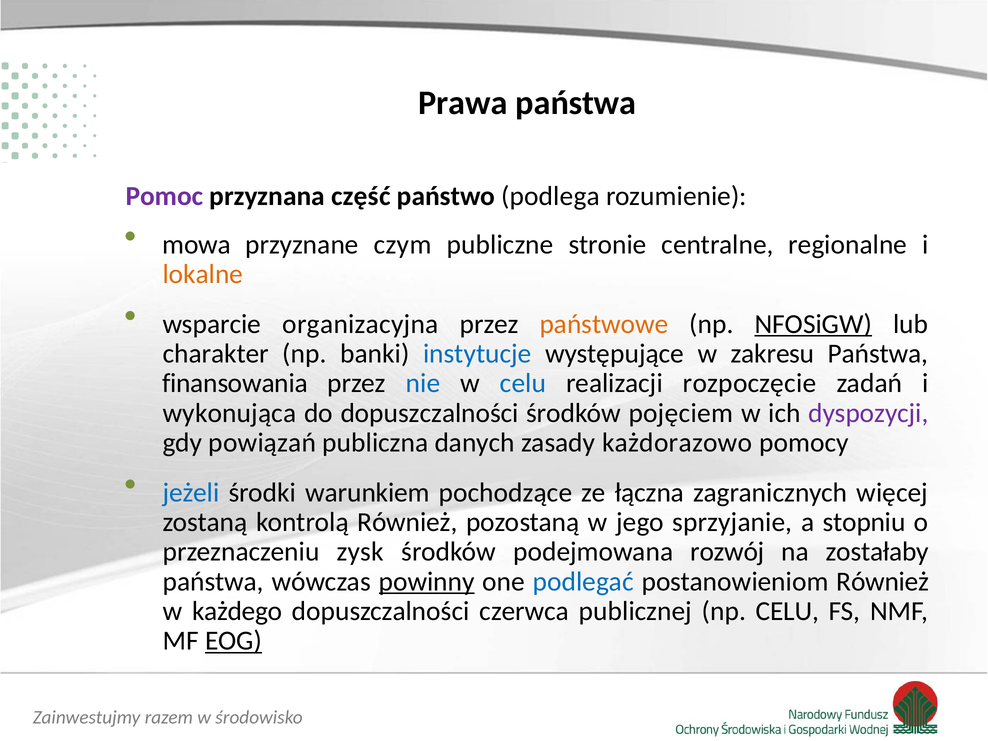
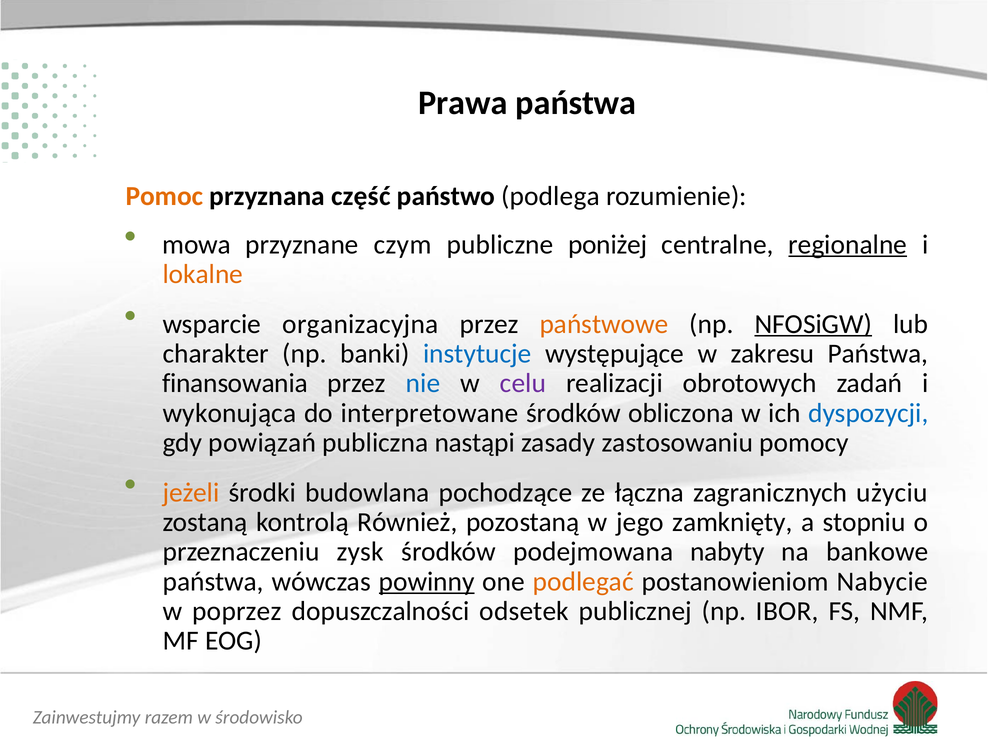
Pomoc colour: purple -> orange (164, 196)
stronie: stronie -> poniżej (608, 245)
regionalne underline: none -> present (848, 245)
celu colour: blue -> purple (523, 383)
rozpoczęcie: rozpoczęcie -> obrotowych (750, 383)
do dopuszczalności: dopuszczalności -> interpretowane (430, 413)
pojęciem: pojęciem -> obliczona (681, 413)
dyspozycji colour: purple -> blue (868, 413)
danych: danych -> nastąpi (475, 443)
każdorazowo: każdorazowo -> zastosowaniu (677, 443)
jeżeli colour: blue -> orange (191, 493)
warunkiem: warunkiem -> budowlana (367, 493)
więcej: więcej -> użyciu (892, 493)
sprzyjanie: sprzyjanie -> zamknięty (732, 522)
rozwój: rozwój -> nabyty (727, 552)
zostałaby: zostałaby -> bankowe (877, 552)
podlegać colour: blue -> orange (583, 582)
postanowieniom Również: Również -> Nabycie (882, 582)
każdego: każdego -> poprzez (237, 611)
czerwca: czerwca -> odsetek (524, 611)
np CELU: CELU -> IBOR (787, 611)
EOG underline: present -> none (233, 641)
